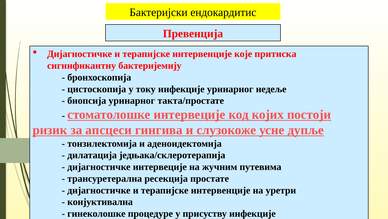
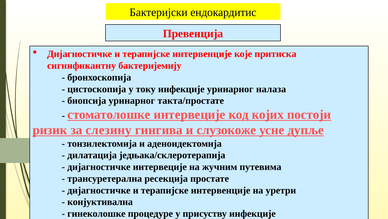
недеље: недеље -> налаза (271, 89)
апсцеси: апсцеси -> слезину (109, 130)
